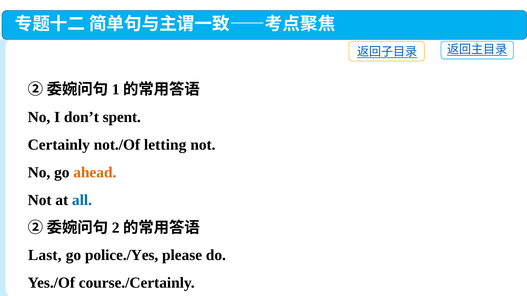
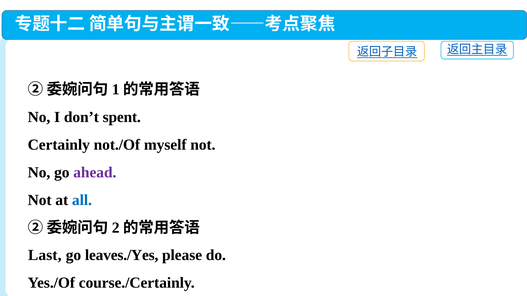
letting: letting -> myself (165, 145)
ahead colour: orange -> purple (95, 173)
police./Yes: police./Yes -> leaves./Yes (122, 256)
